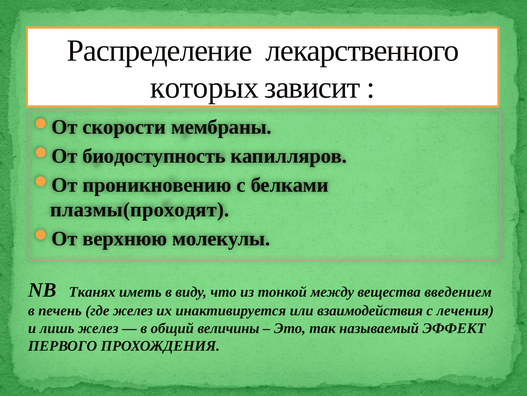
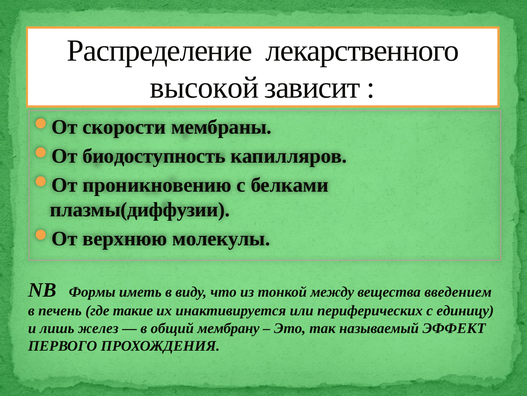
которых: которых -> высокой (204, 88)
плазмы(проходят: плазмы(проходят -> плазмы(диффузии (140, 209)
Тканях: Тканях -> Формы (92, 291)
где желез: желез -> такие (133, 310)
взаимодействия: взаимодействия -> периферических (370, 310)
лечения: лечения -> единицу (465, 310)
величины: величины -> мембрану (229, 328)
